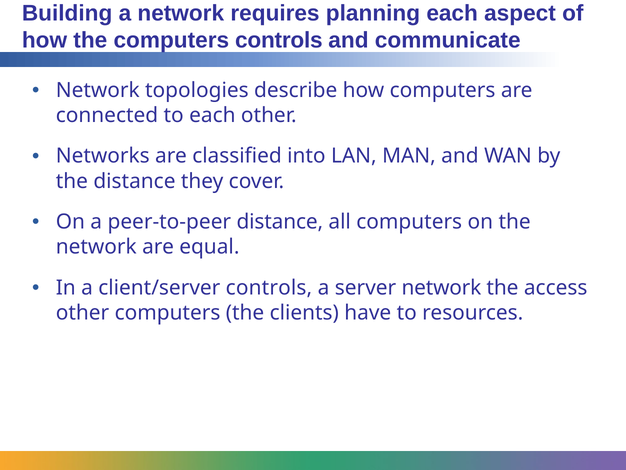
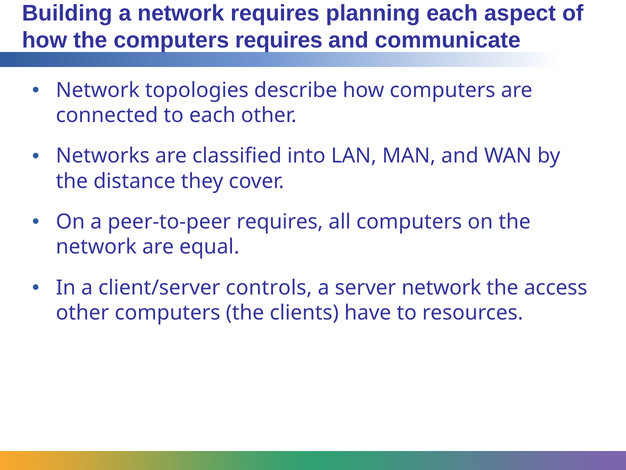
computers controls: controls -> requires (279, 40)
peer-to-peer distance: distance -> requires (280, 222)
